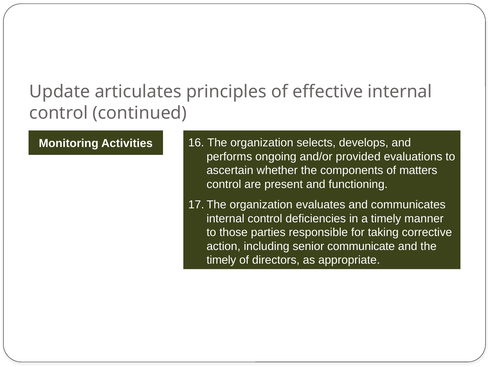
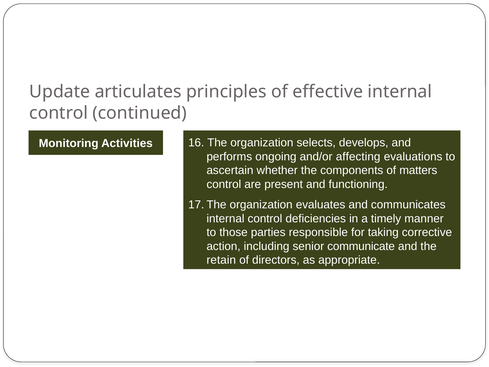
provided: provided -> affecting (358, 156)
timely: timely -> retain (221, 260)
